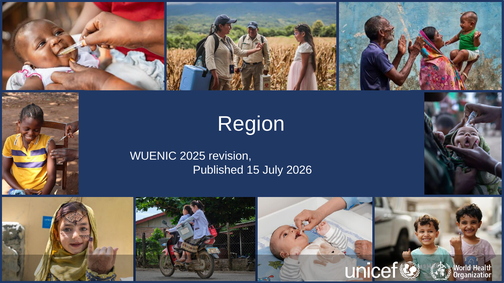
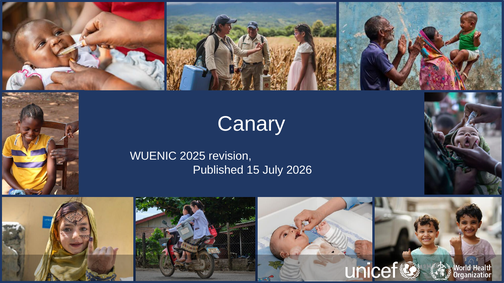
Region: Region -> Canary (251, 124)
